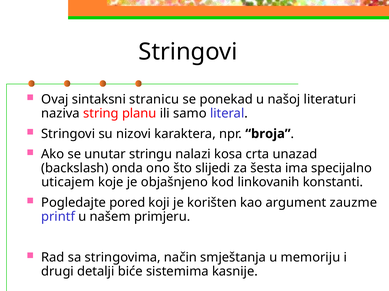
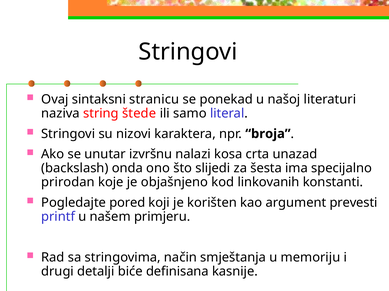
planu: planu -> štede (139, 114)
stringu: stringu -> izvršnu (151, 155)
uticajem: uticajem -> prirodan (68, 183)
zauzme: zauzme -> prevesti (353, 203)
sistemima: sistemima -> definisana (177, 272)
